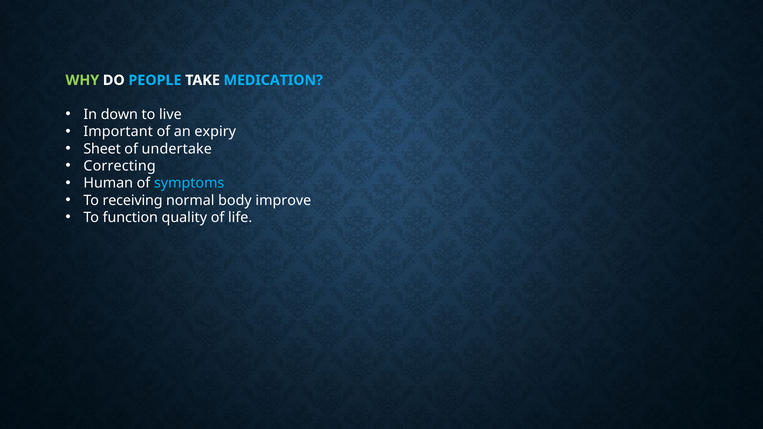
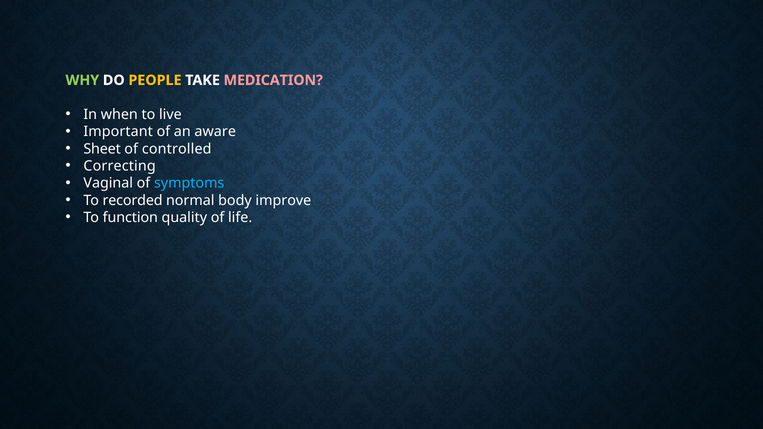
PEOPLE colour: light blue -> yellow (155, 80)
MEDICATION colour: light blue -> pink (273, 80)
down: down -> when (119, 115)
expiry: expiry -> aware (215, 132)
undertake: undertake -> controlled (177, 149)
Human: Human -> Vaginal (108, 183)
receiving: receiving -> recorded (133, 200)
